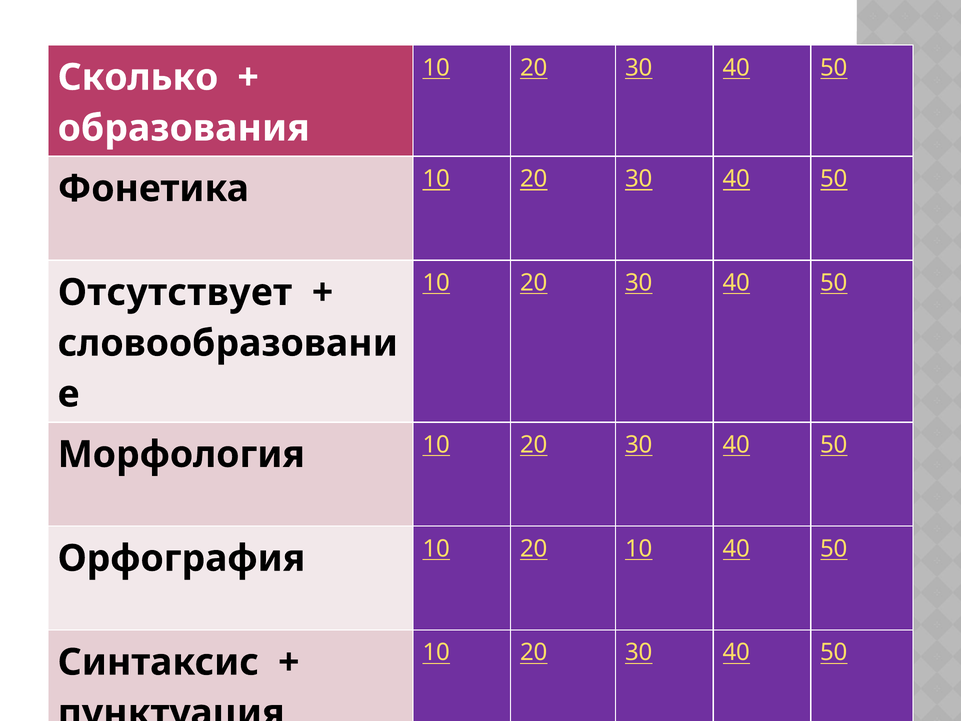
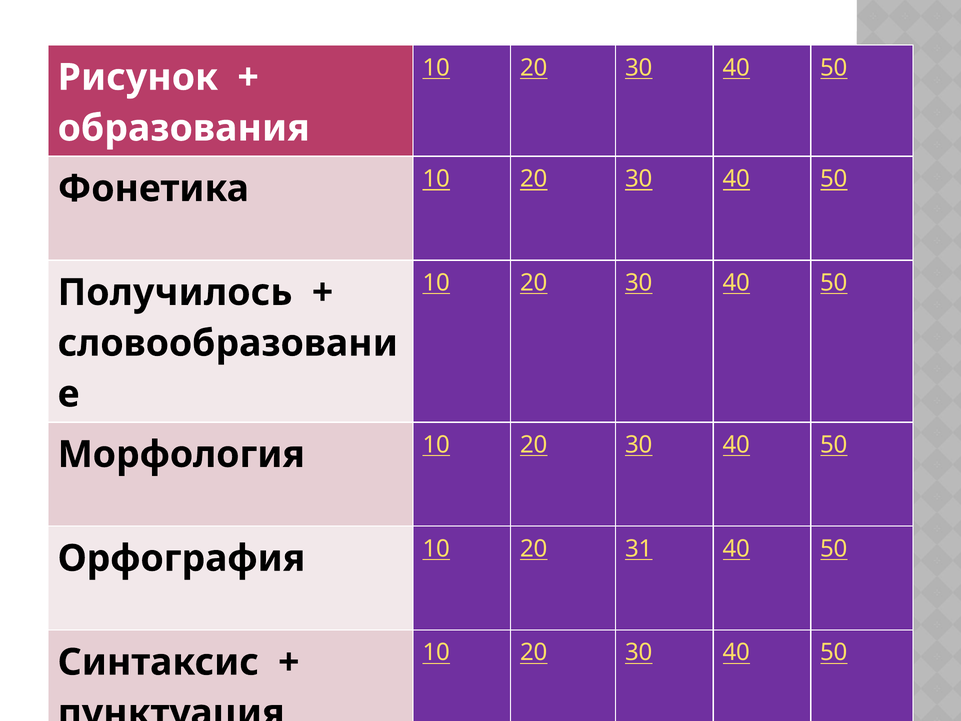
Сколько: Сколько -> Рисунок (138, 77)
Отсутствует: Отсутствует -> Получилось (175, 292)
20 10: 10 -> 31 (639, 548)
